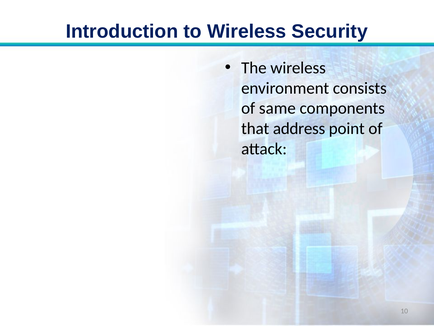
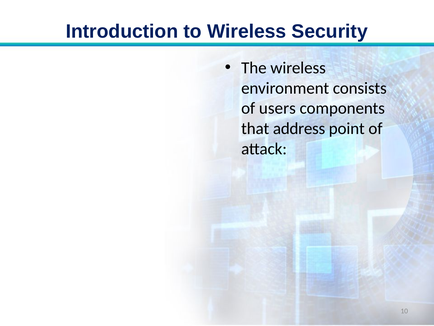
same: same -> users (277, 108)
